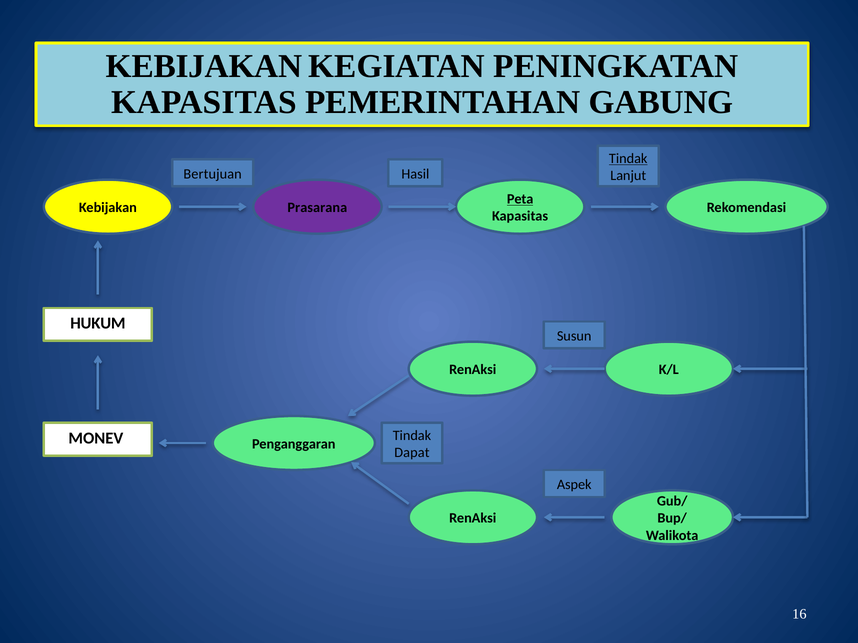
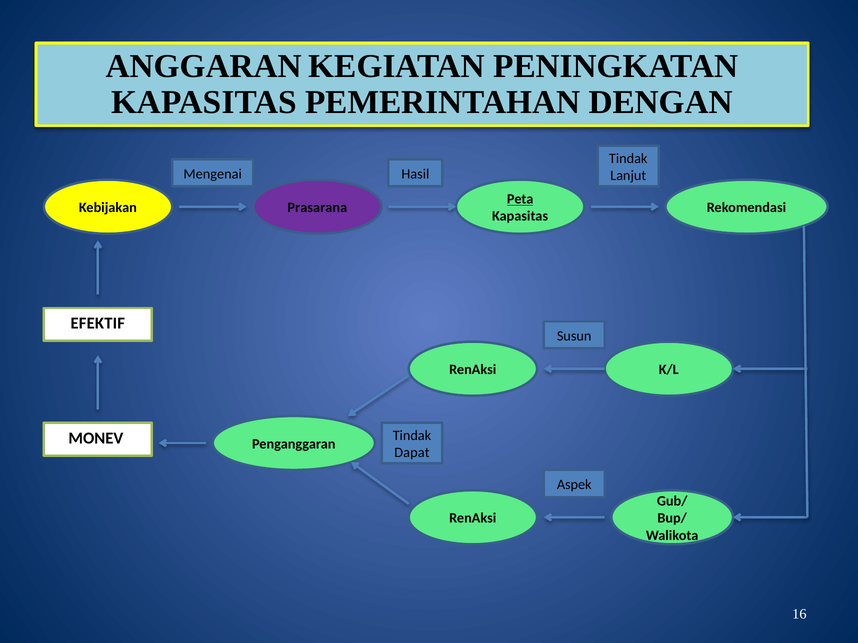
KEBIJAKAN: KEBIJAKAN -> ANGGARAN (204, 66)
GABUNG: GABUNG -> DENGAN (661, 102)
Tindak underline: present -> none (628, 159)
Bertujuan: Bertujuan -> Mengenai (213, 174)
HUKUM: HUKUM -> EFEKTIF (98, 324)
